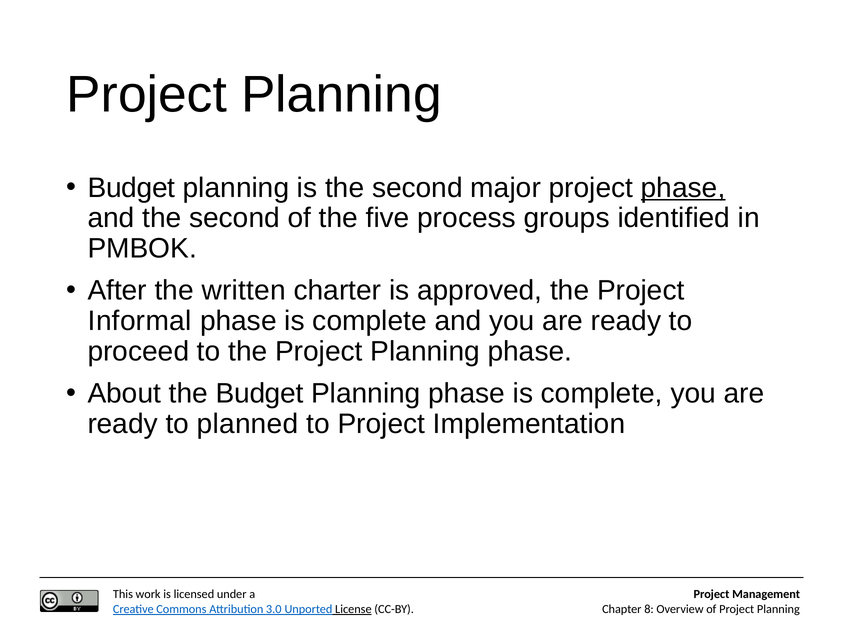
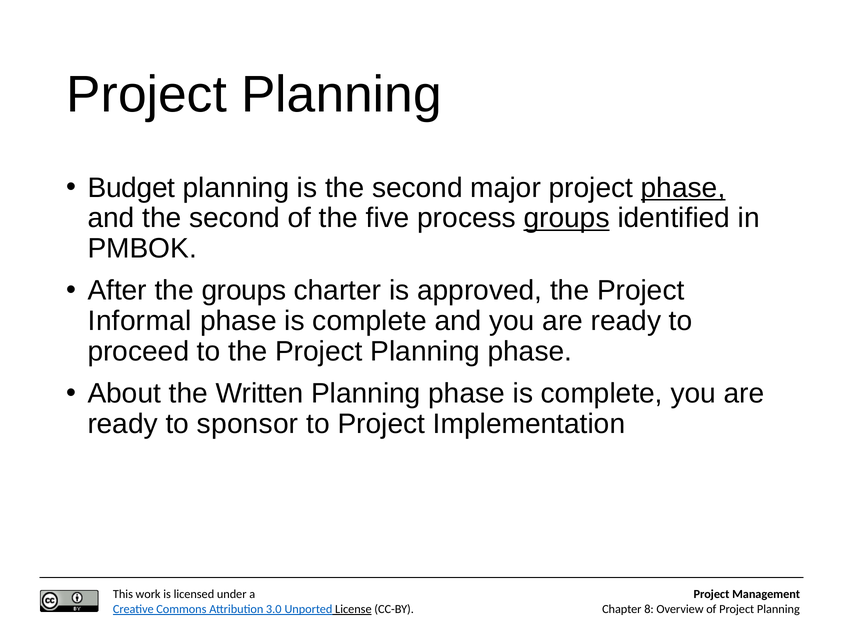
groups underline: none -> present (567, 218)
the written: written -> groups (244, 291)
the Budget: Budget -> Written (260, 393)
planned: planned -> sponsor (248, 424)
